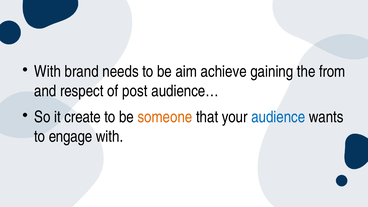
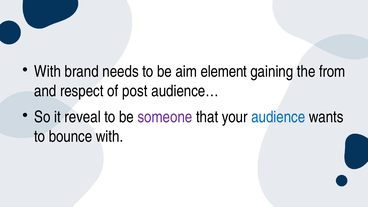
achieve: achieve -> element (224, 71)
create: create -> reveal (83, 117)
someone colour: orange -> purple (165, 117)
engage: engage -> bounce (70, 136)
